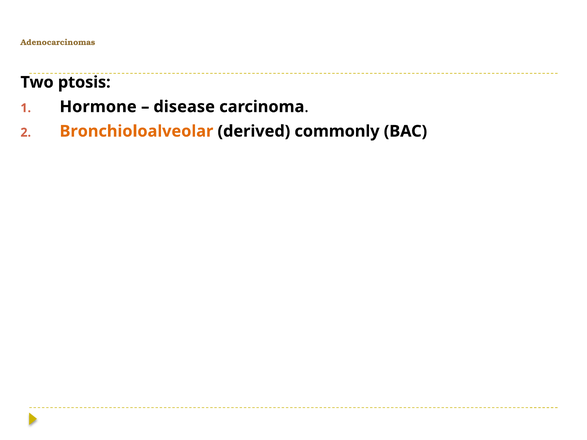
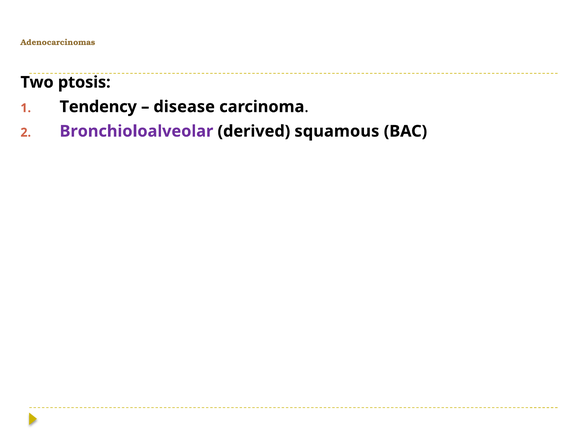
Hormone: Hormone -> Tendency (98, 107)
Bronchioloalveolar colour: orange -> purple (136, 131)
commonly: commonly -> squamous (337, 131)
